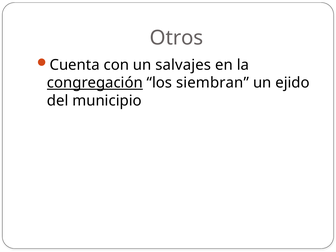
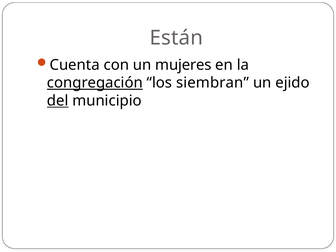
Otros: Otros -> Están (176, 38)
salvajes: salvajes -> mujeres (183, 65)
del underline: none -> present (58, 101)
